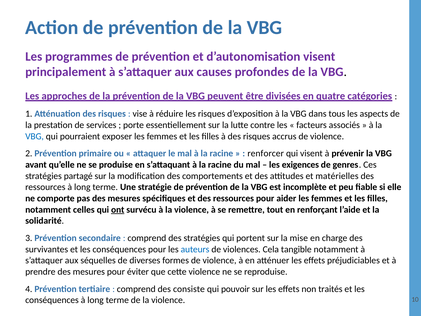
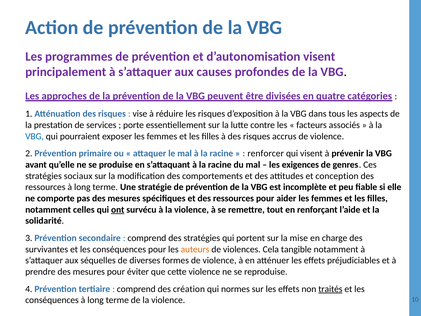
partagé: partagé -> sociaux (78, 176)
matérielles: matérielles -> conception (337, 176)
auteurs colour: blue -> orange (195, 249)
consiste: consiste -> création (189, 289)
pouvoir: pouvoir -> normes (235, 289)
traités underline: none -> present (330, 289)
